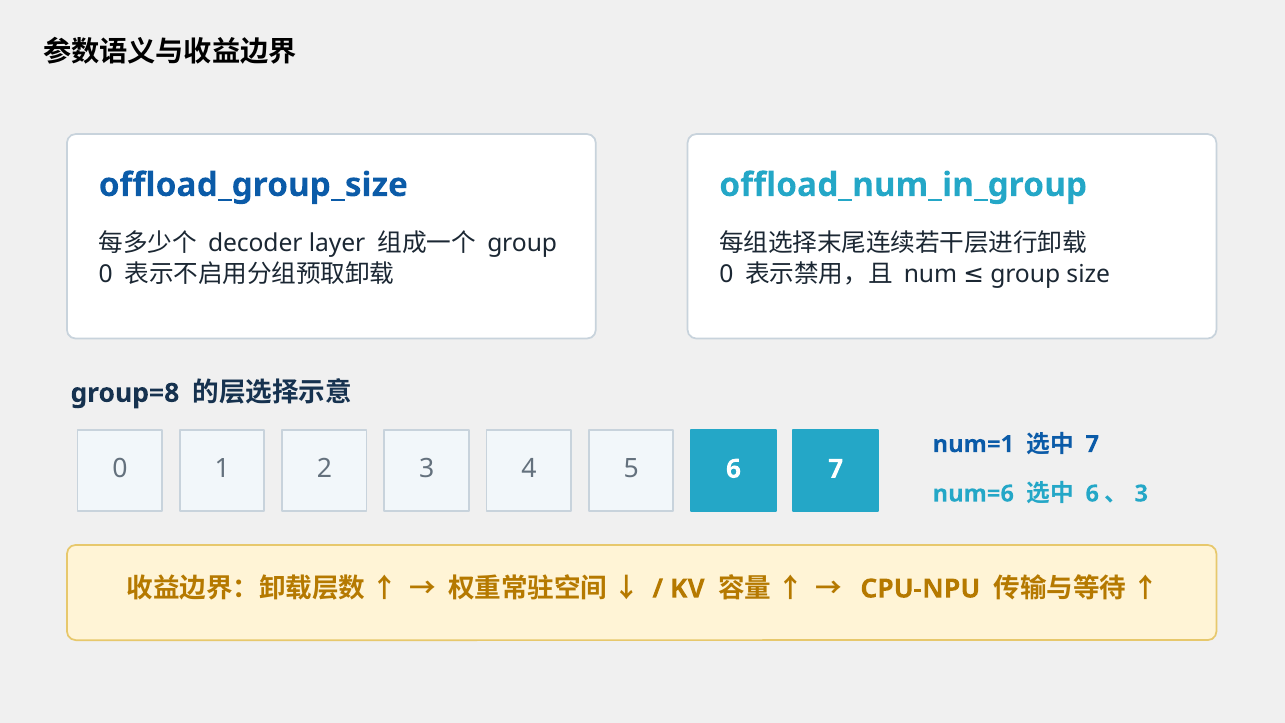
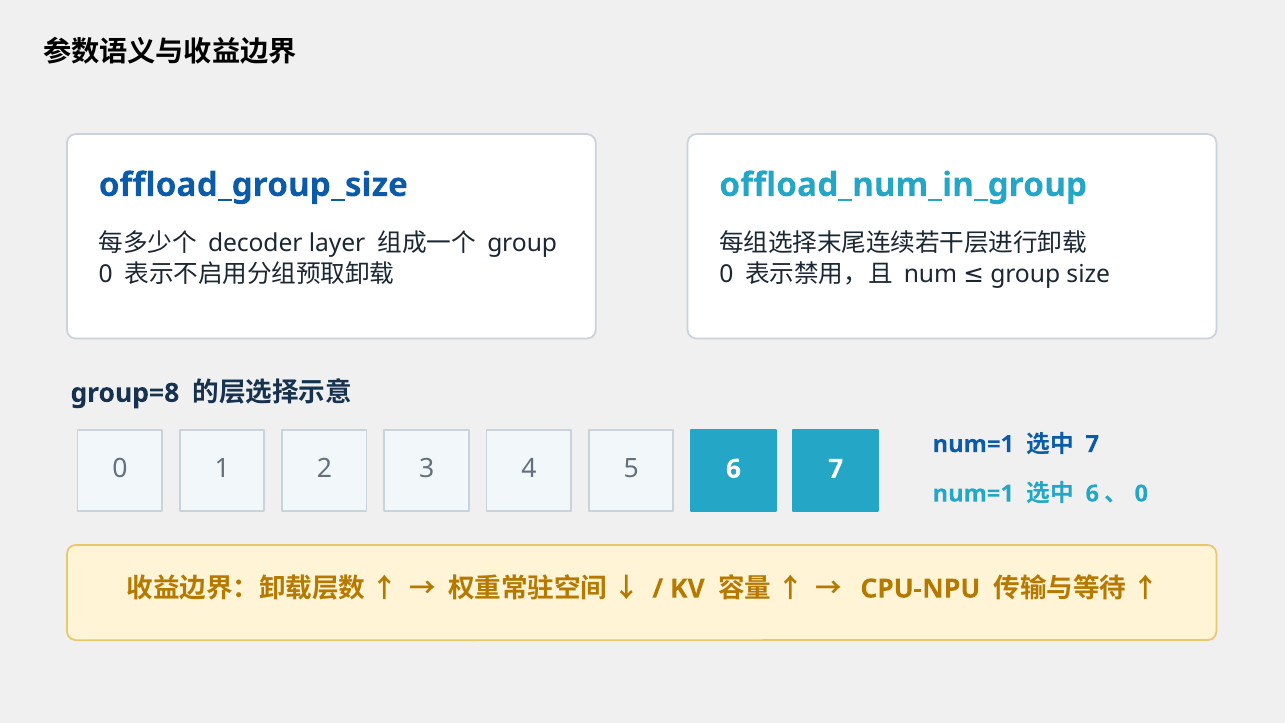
num=6: num=6 -> num=1 (973, 494)
3: 3 -> 0 (1141, 494)
